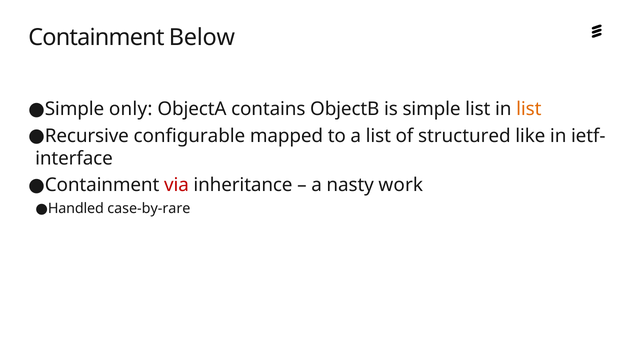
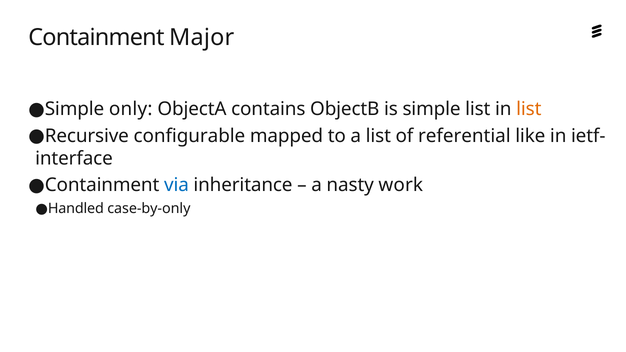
Below: Below -> Major (202, 38)
structured: structured -> referential (464, 136)
via colour: red -> blue (176, 185)
case-by-rare: case-by-rare -> case-by-only (149, 209)
